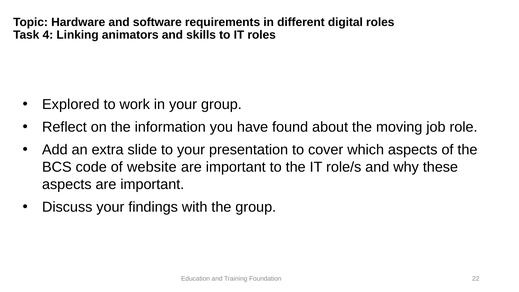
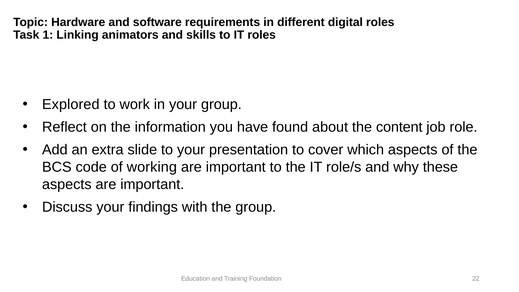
4: 4 -> 1 (48, 35)
moving: moving -> content (399, 127)
website: website -> working (152, 167)
